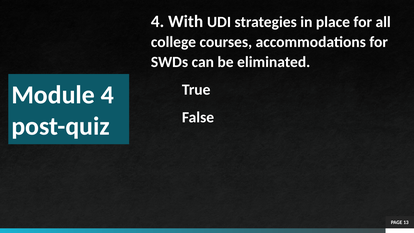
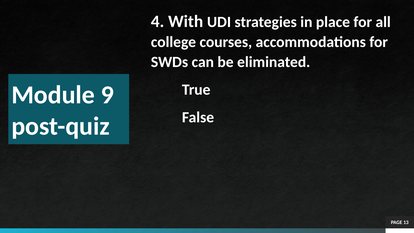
Module 4: 4 -> 9 (107, 95)
